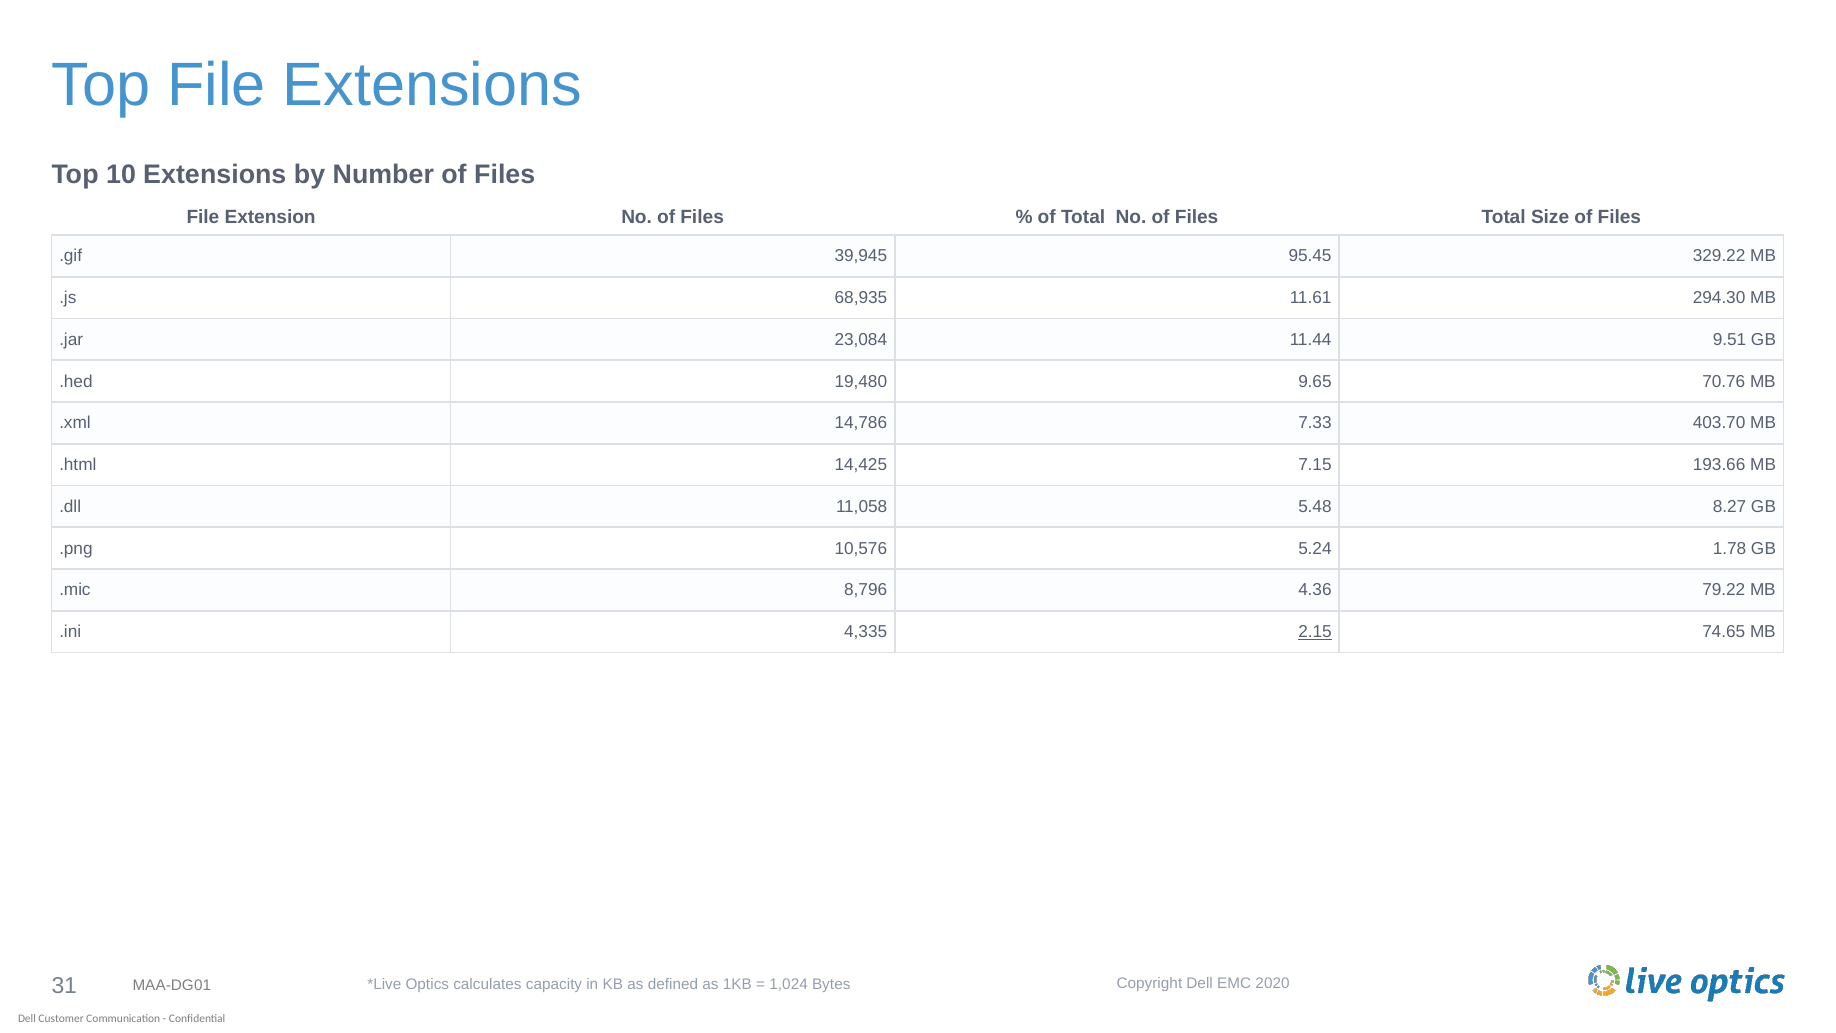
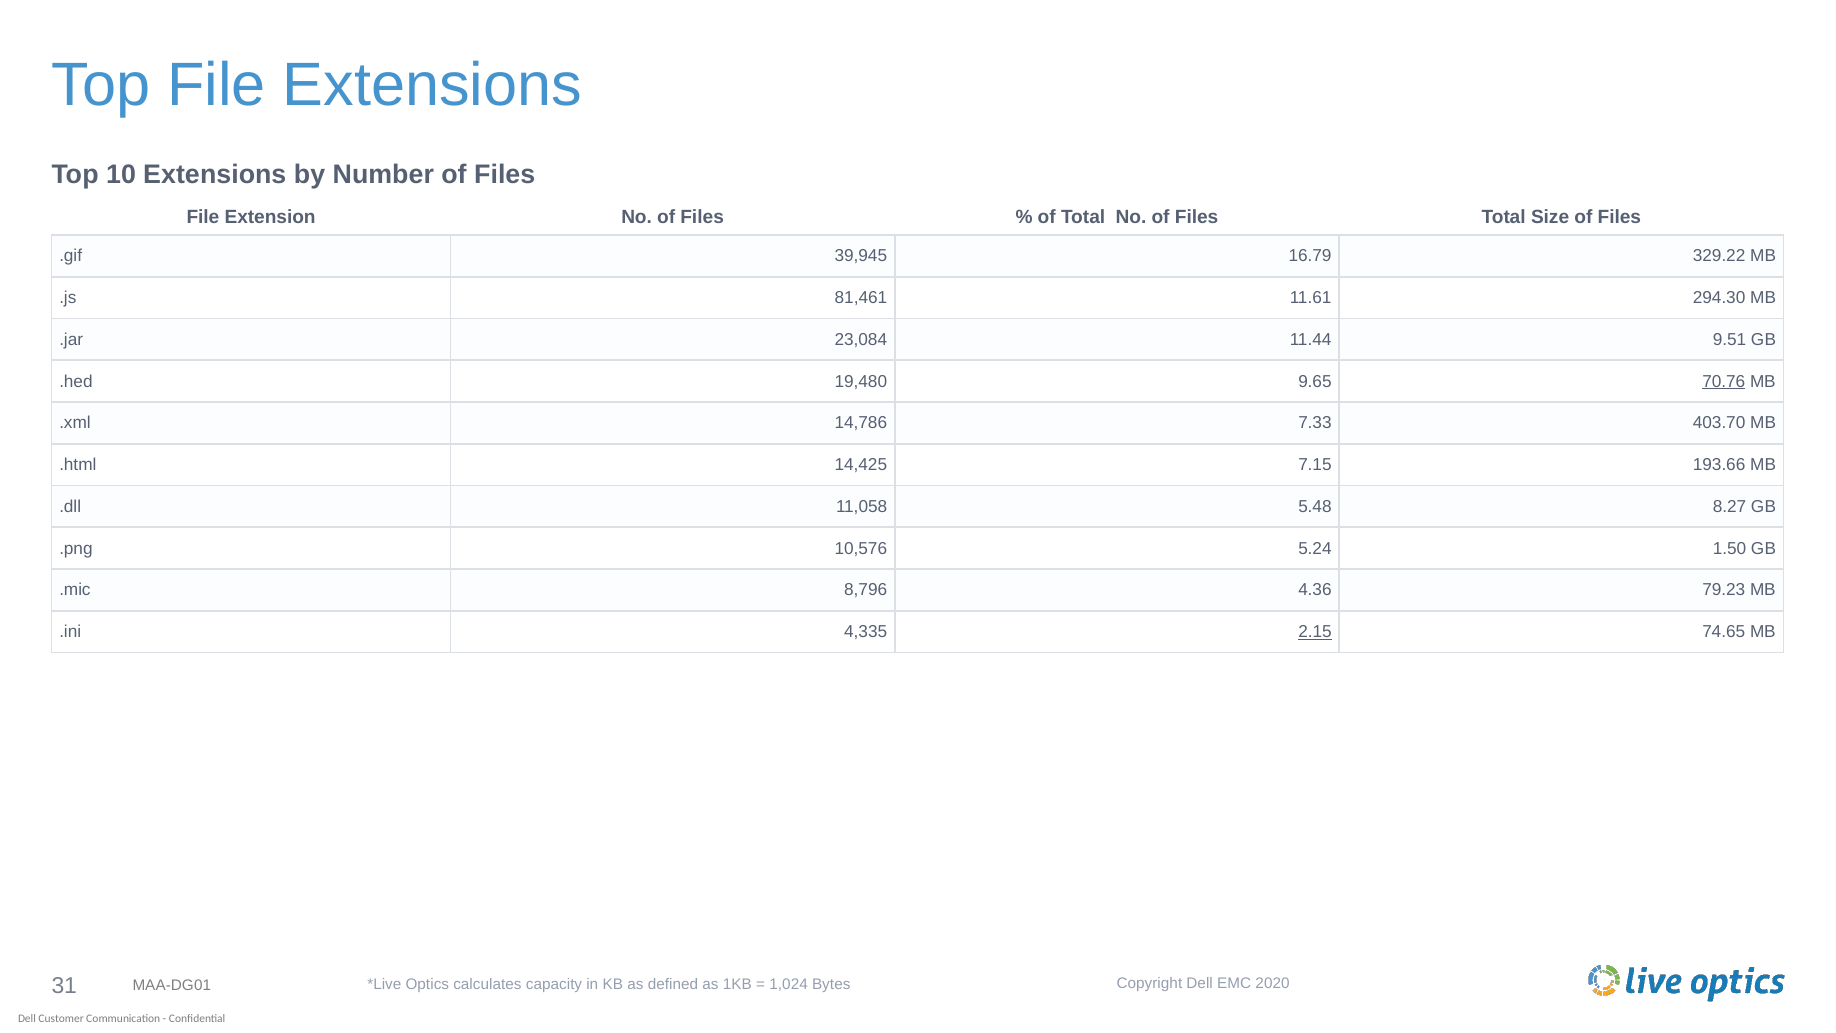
95.45: 95.45 -> 16.79 (1310, 256)
68,935: 68,935 -> 81,461 (861, 298)
70.76 underline: none -> present (1724, 381)
1.78: 1.78 -> 1.50 (1730, 548)
79.22: 79.22 -> 79.23 (1724, 590)
